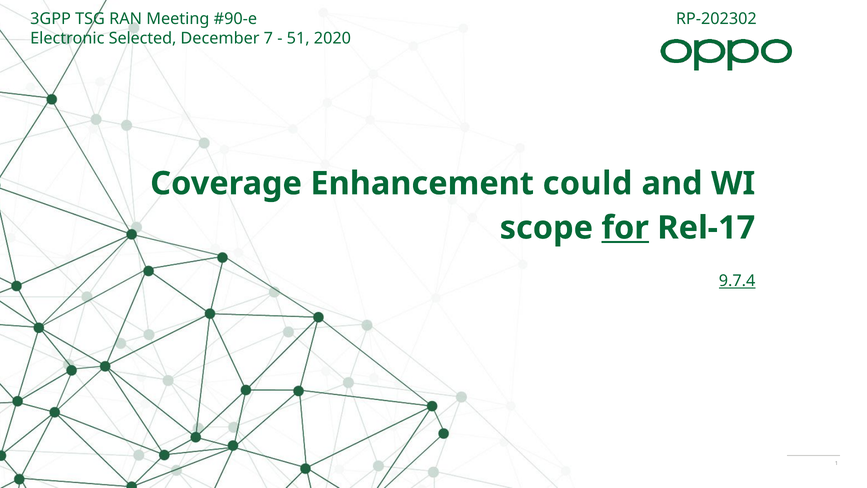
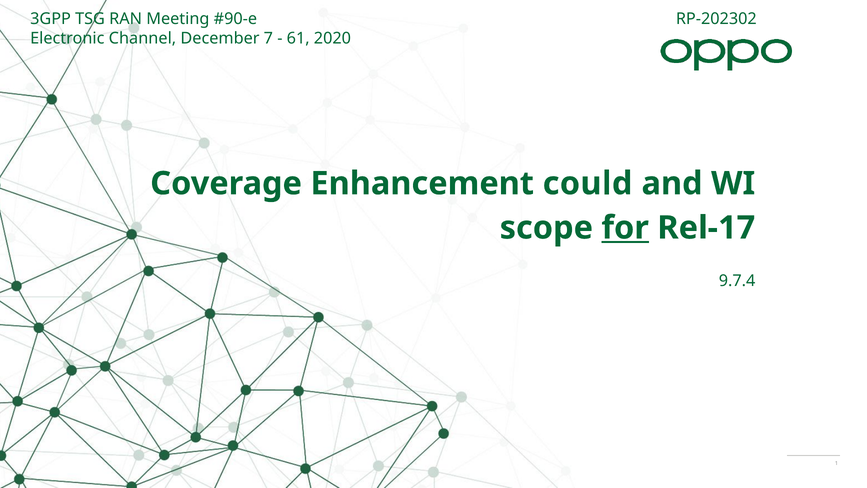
Selected: Selected -> Channel (142, 38)
51: 51 -> 61 (298, 38)
9.7.4 underline: present -> none (737, 281)
